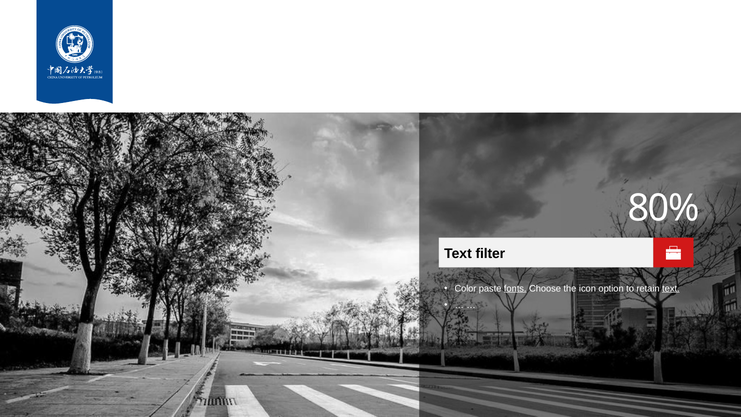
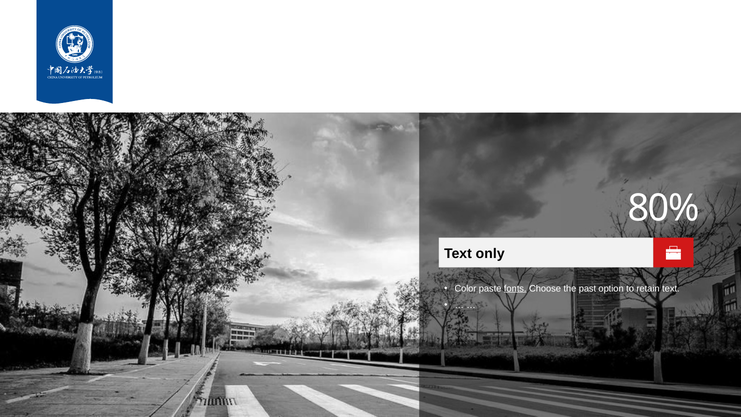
filter: filter -> only (490, 253)
icon: icon -> past (587, 288)
text underline: present -> none (671, 288)
